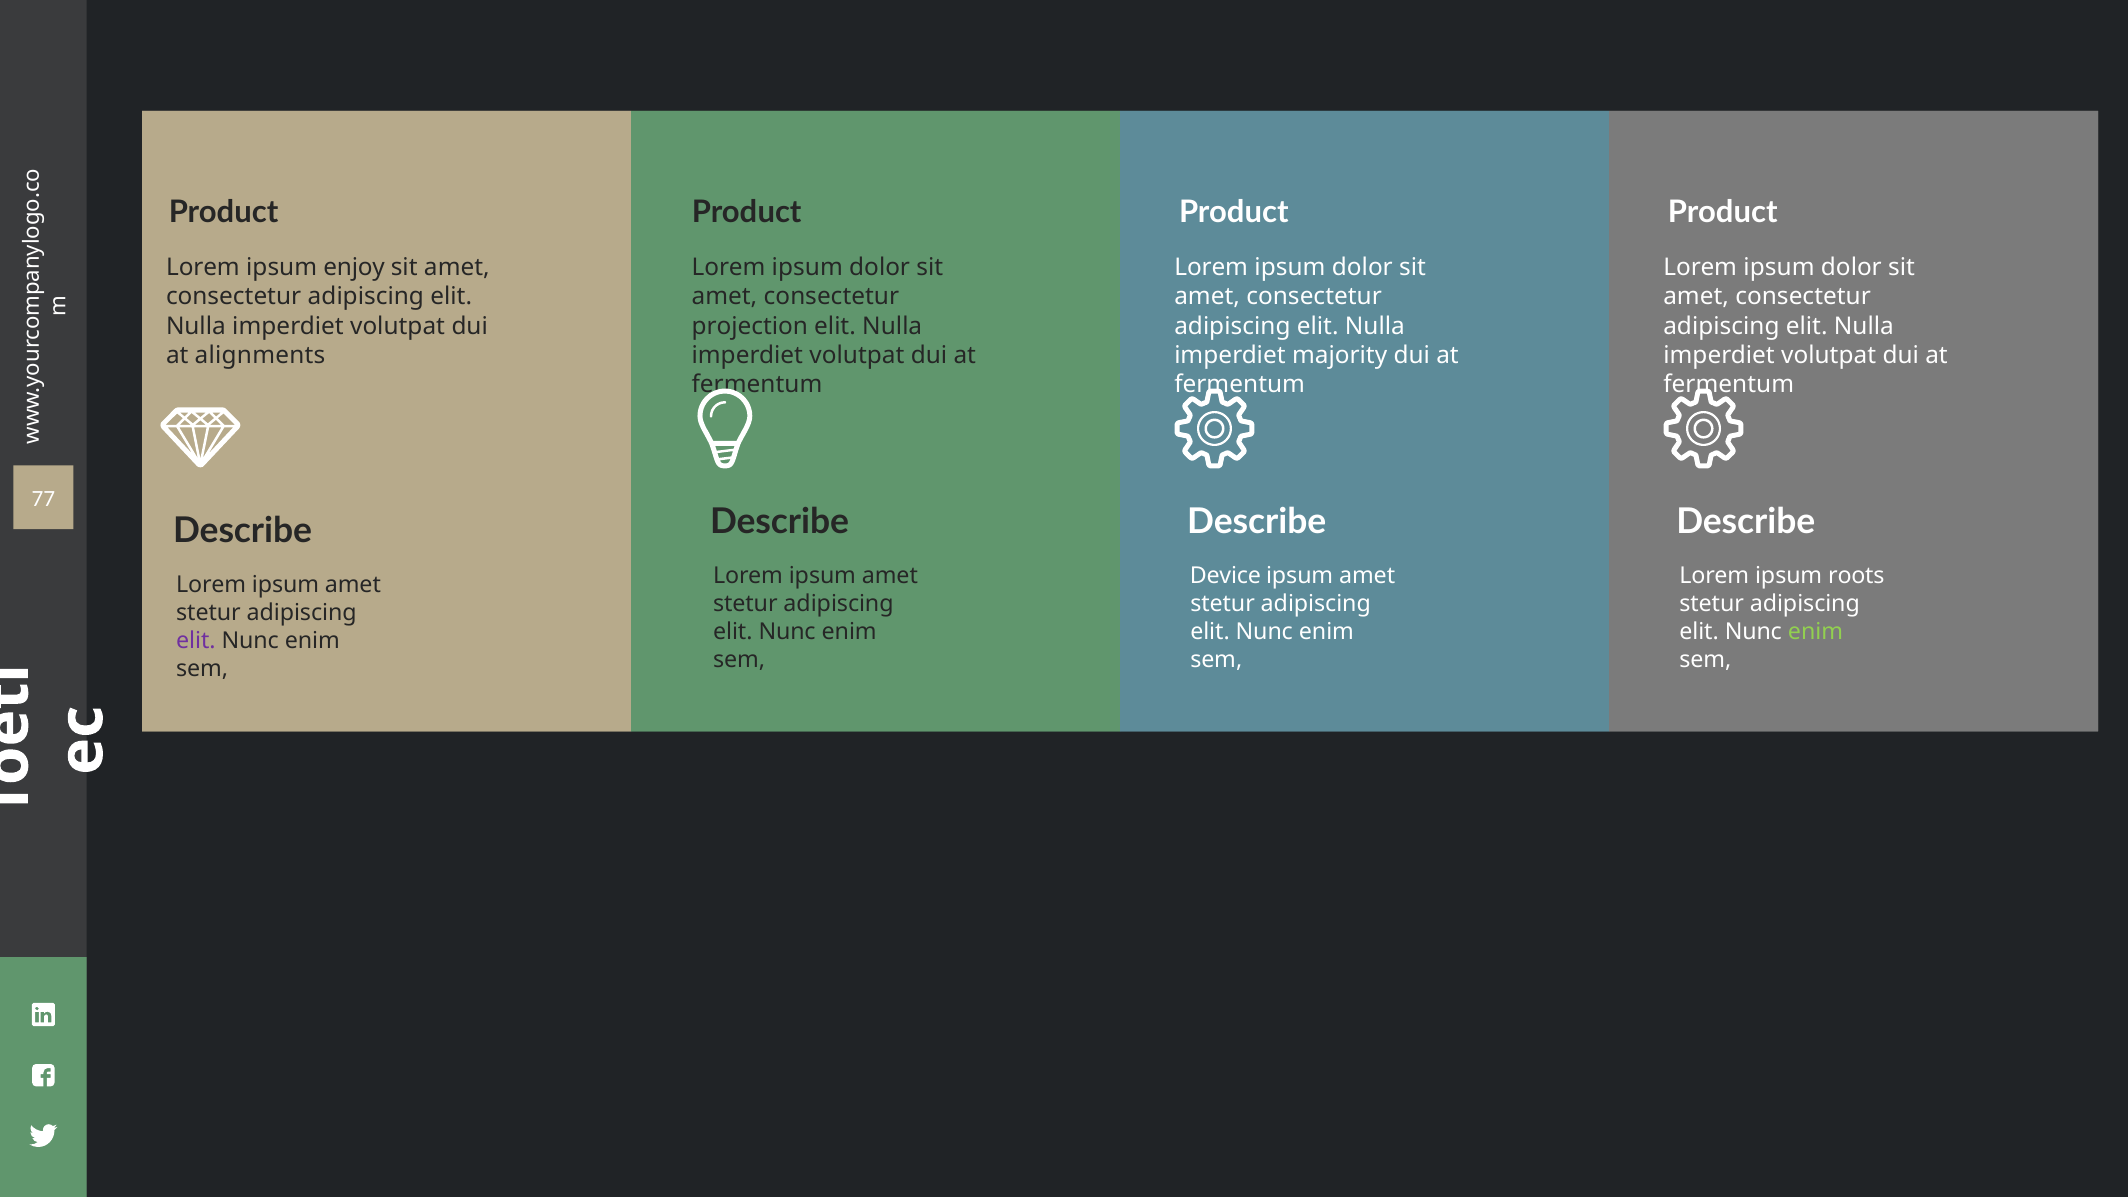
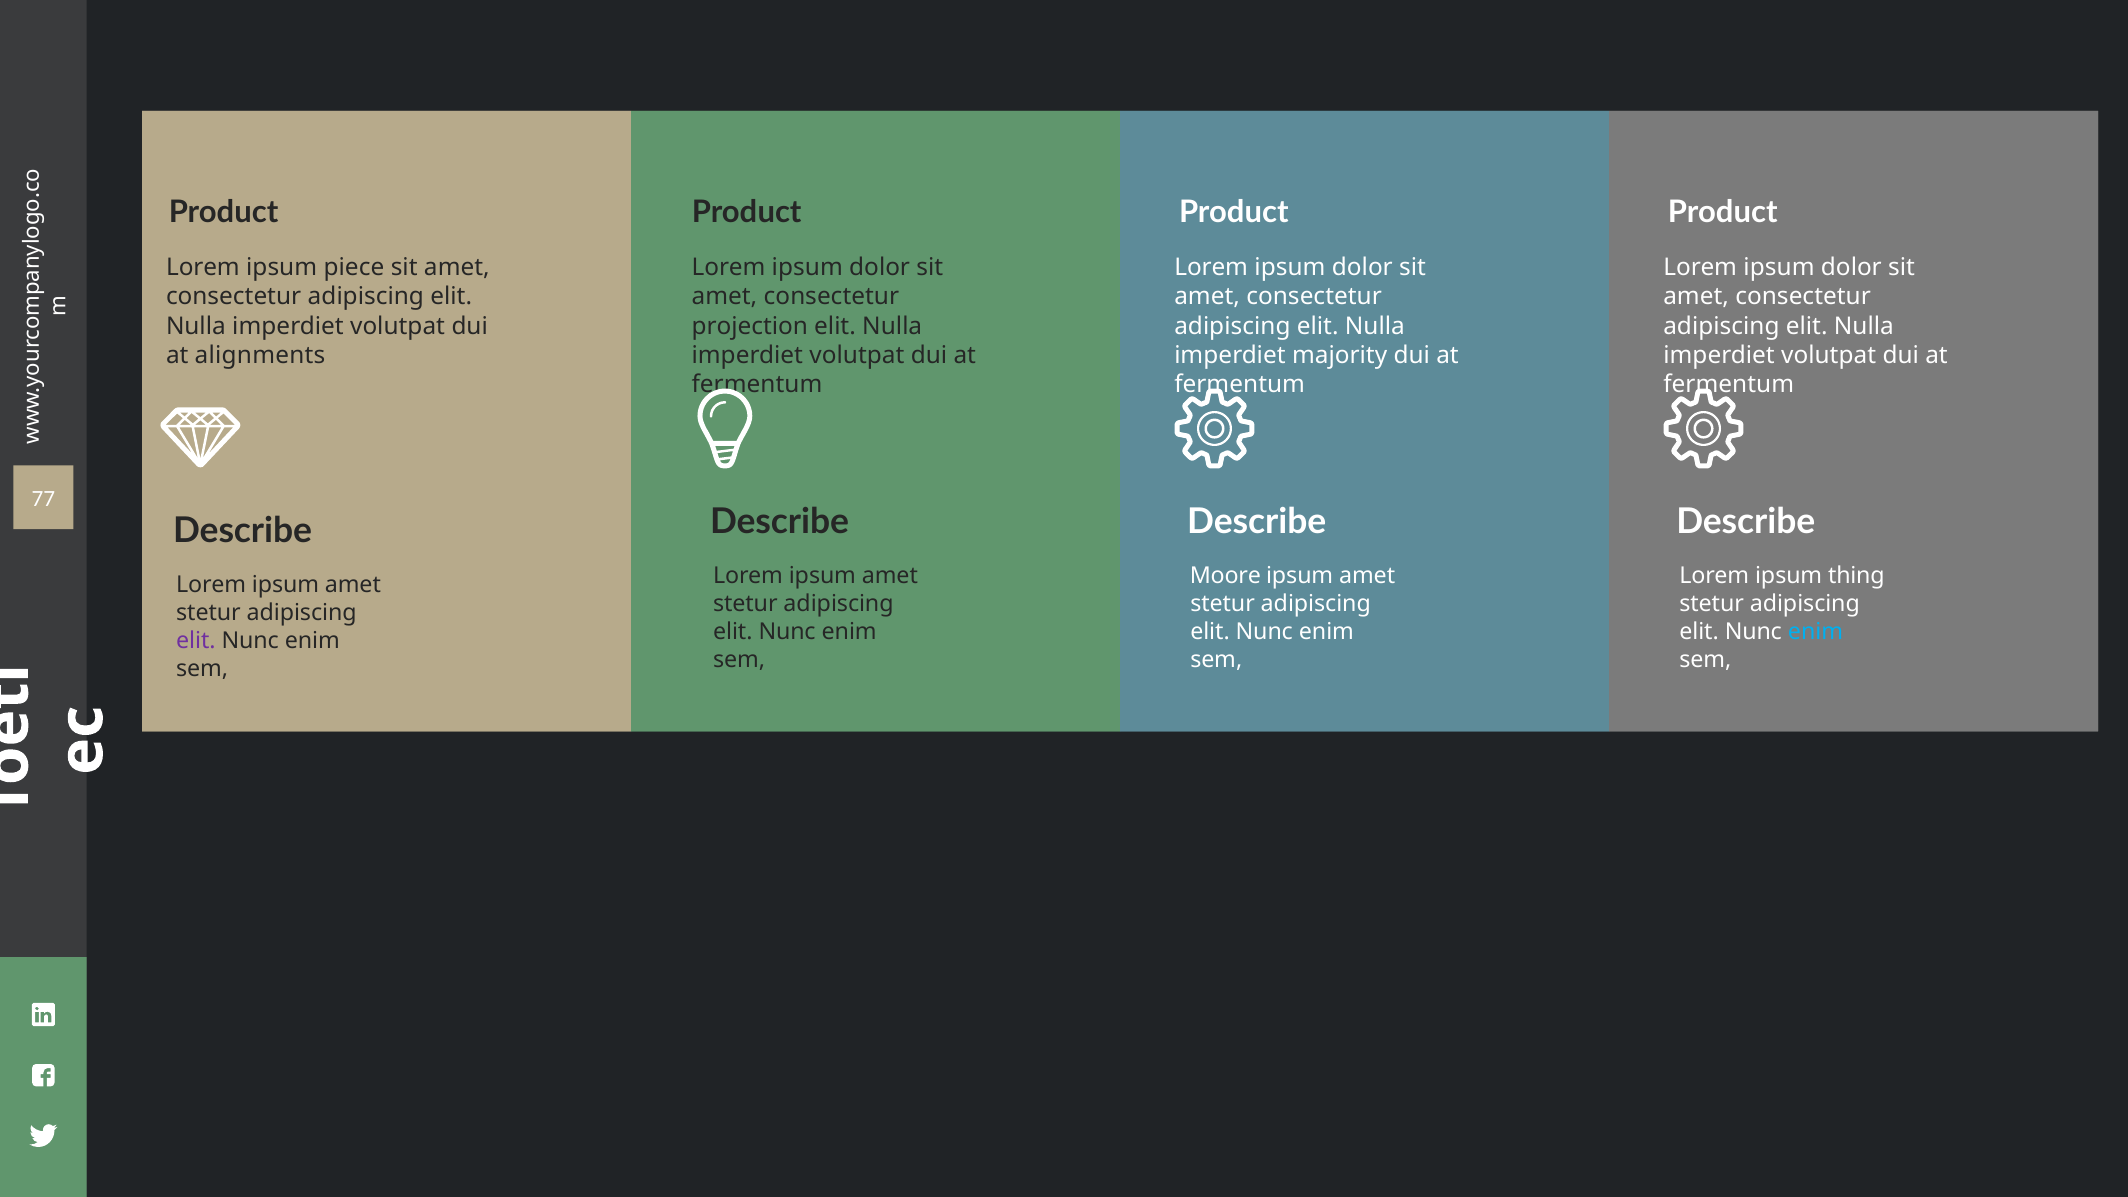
enjoy: enjoy -> piece (354, 267)
Device: Device -> Moore (1225, 576)
roots: roots -> thing (1856, 576)
enim colour: light green -> light blue (1815, 632)
